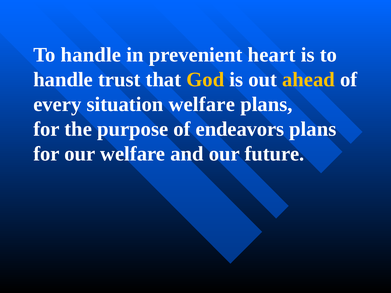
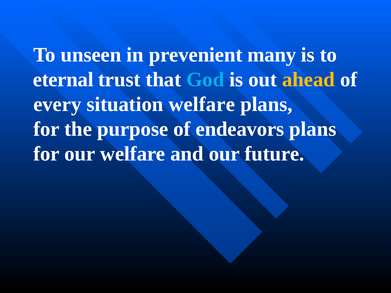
handle: handle -> unseen (91, 55)
heart: heart -> many (272, 55)
handle: handle -> eternal (63, 80)
God colour: yellow -> light blue (205, 80)
